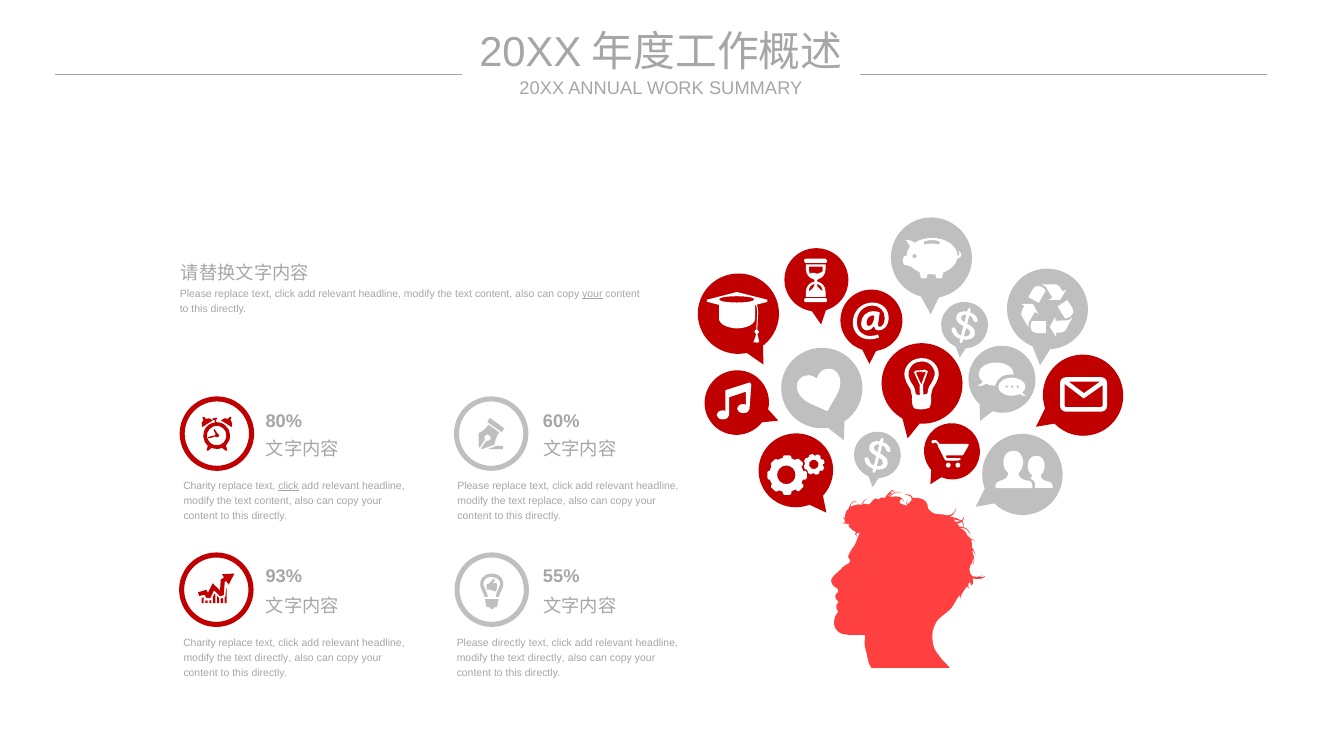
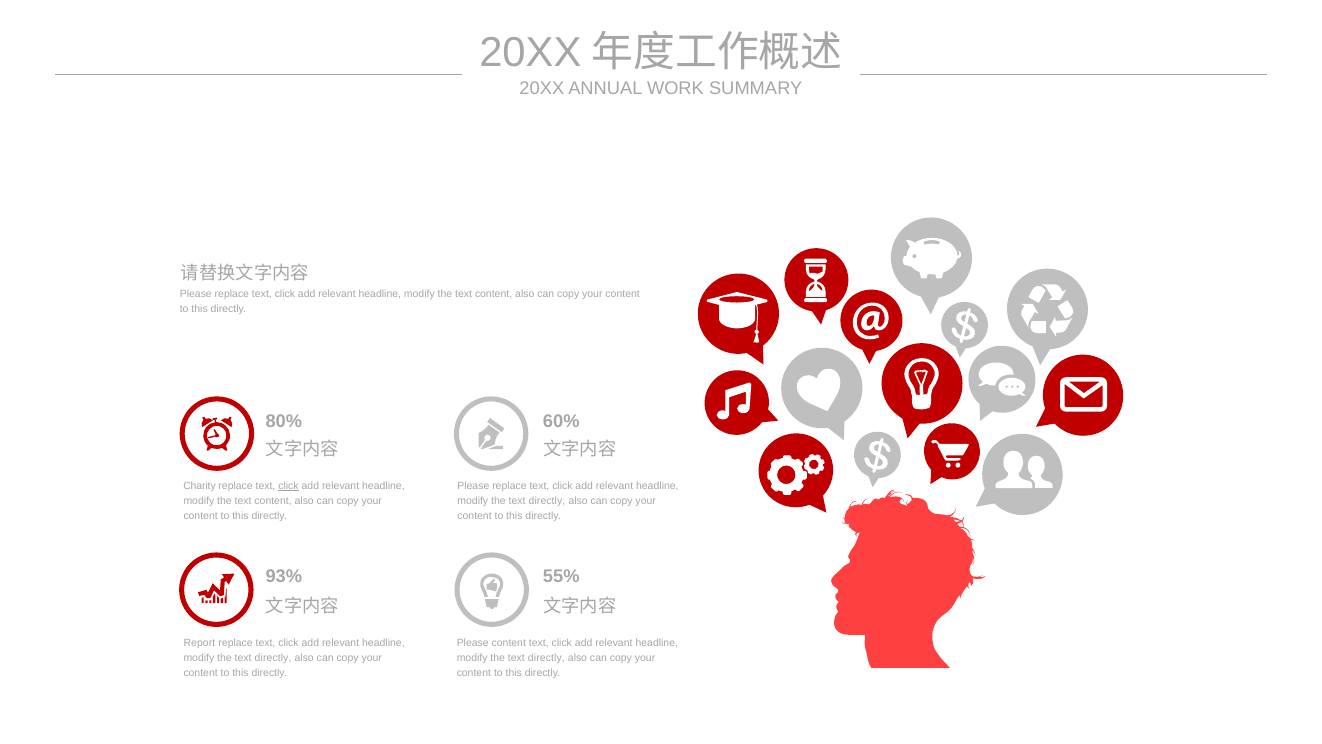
your underline: present -> none (592, 294)
replace: replace -> directly (547, 501)
Charity: Charity -> Report (199, 642)
Please directly: directly -> content (509, 642)
